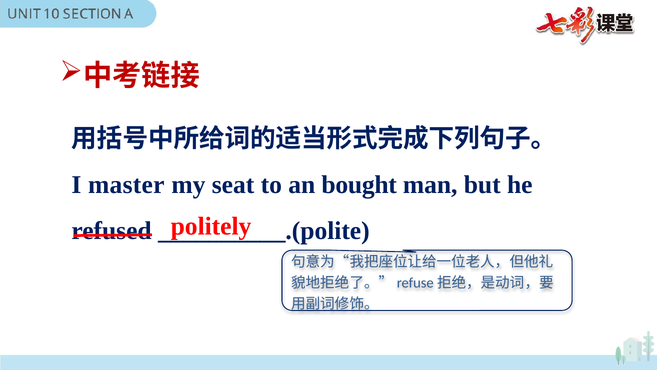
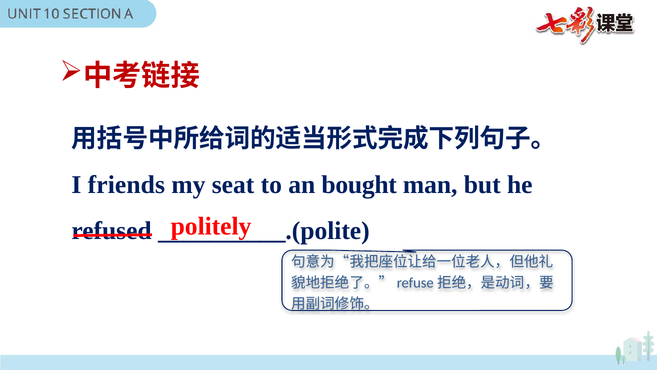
master: master -> friends (126, 185)
